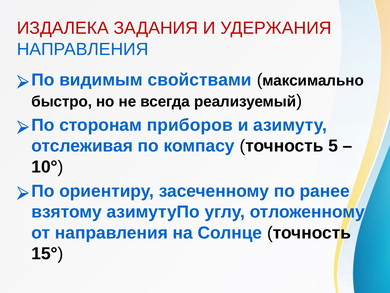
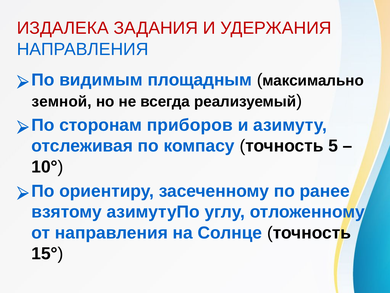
свойствами: свойствами -> площадным (200, 80)
быстро: быстро -> земной (62, 101)
